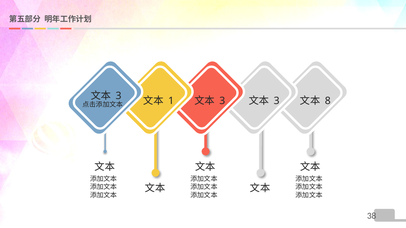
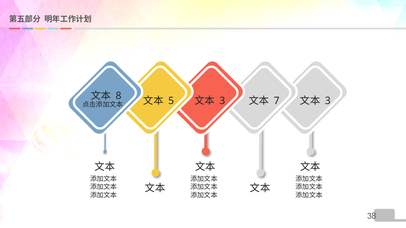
3: 3 -> 8 (119, 96)
1: 1 -> 5 (171, 101)
3: 3 -> 7 (277, 101)
8: 8 -> 3 (328, 101)
